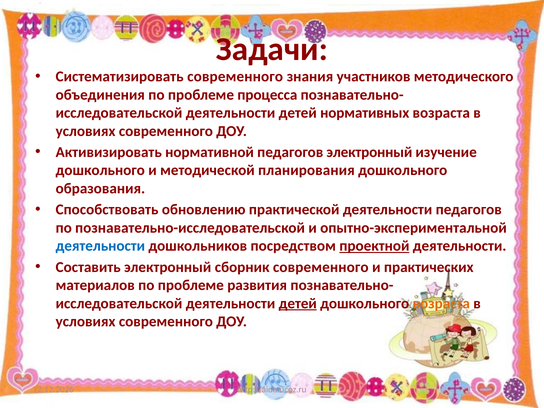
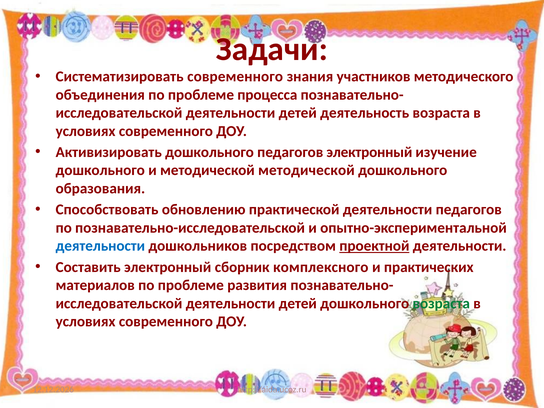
нормативных: нормативных -> деятельность (365, 113)
Активизировать нормативной: нормативной -> дошкольного (210, 152)
методической планирования: планирования -> методической (306, 170)
сборник современного: современного -> комплексного (321, 267)
детей underline: present -> none (298, 303)
возраста colour: orange -> green (441, 303)
